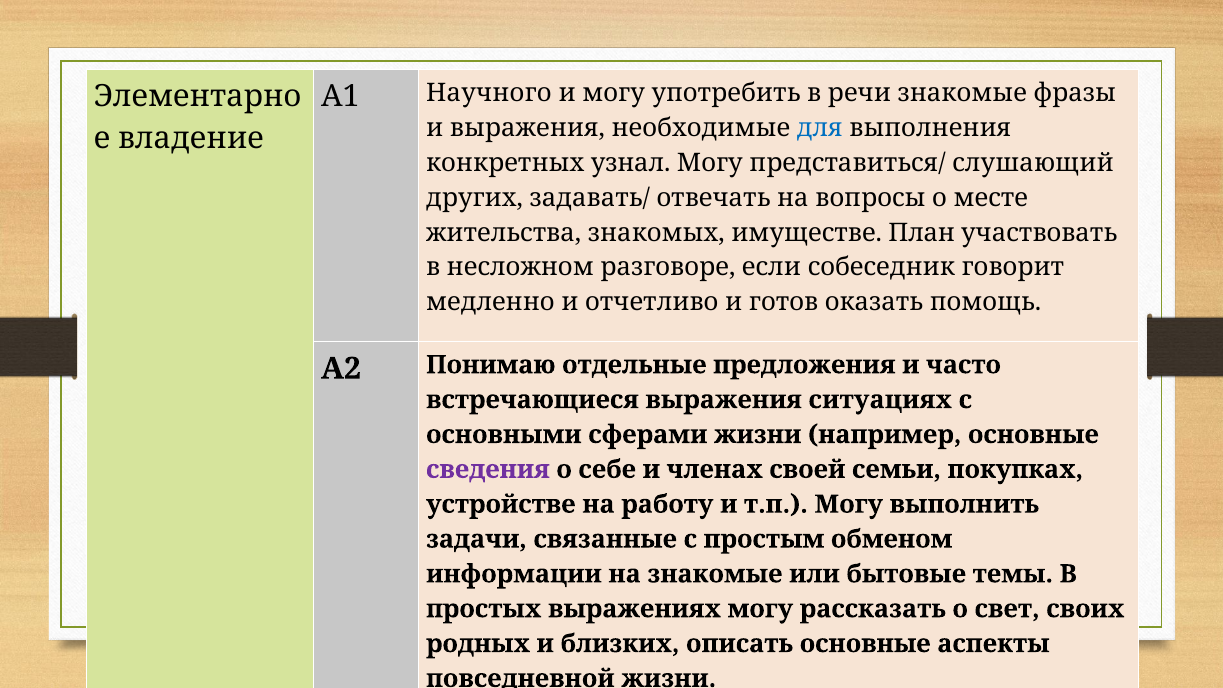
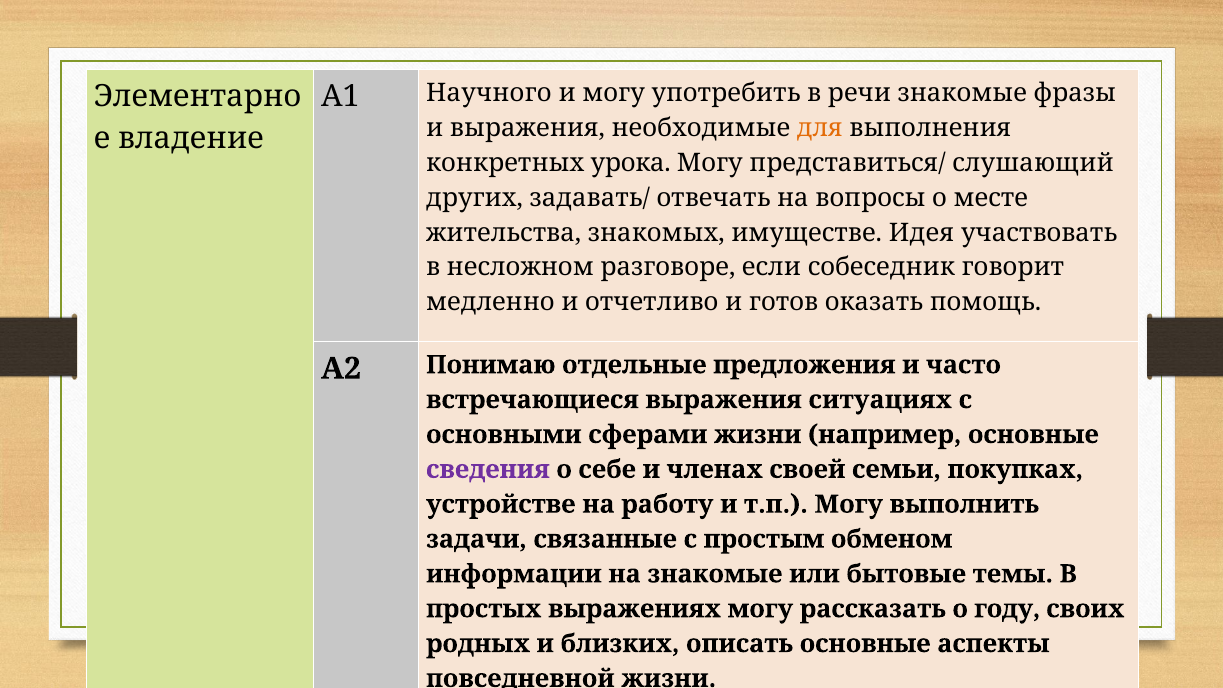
для colour: blue -> orange (820, 128)
узнал: узнал -> урока (631, 163)
План: План -> Идея (921, 233)
свет: свет -> году (1007, 609)
